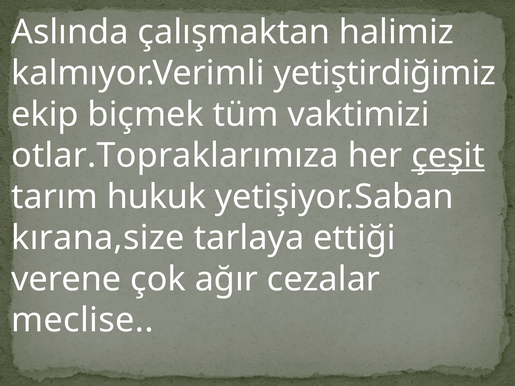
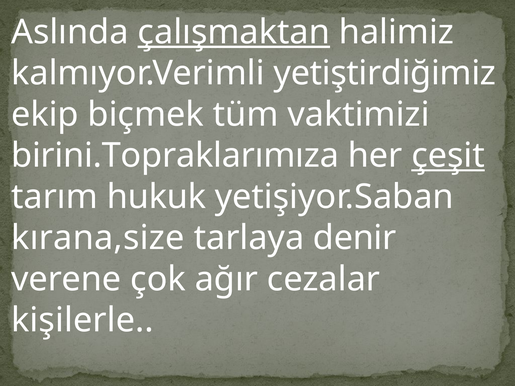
çalışmaktan underline: none -> present (234, 32)
otlar.Topraklarımıza: otlar.Topraklarımıza -> birini.Topraklarımıza (175, 156)
ettiği: ettiği -> denir (355, 238)
meclise: meclise -> kişilerle (82, 320)
